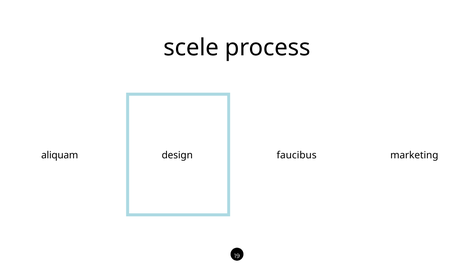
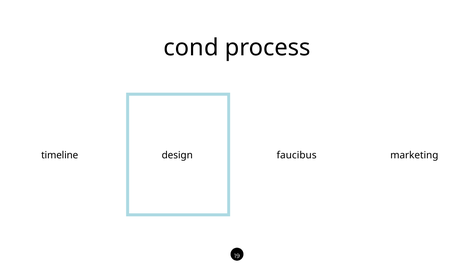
scele: scele -> cond (191, 48)
aliquam: aliquam -> timeline (60, 155)
